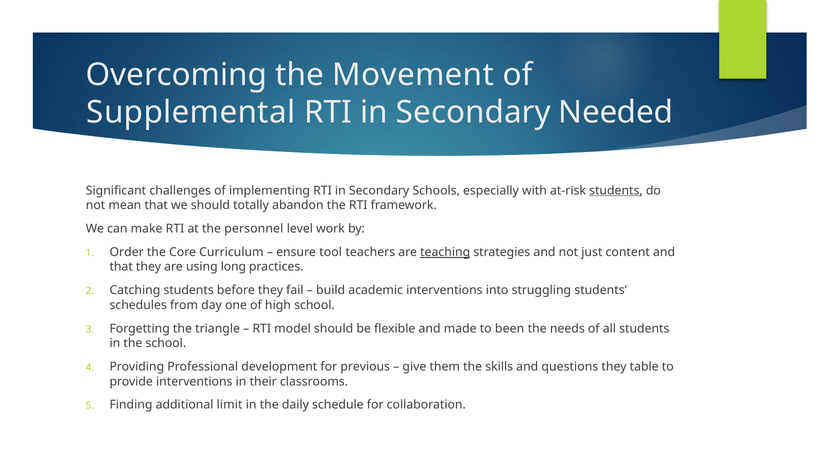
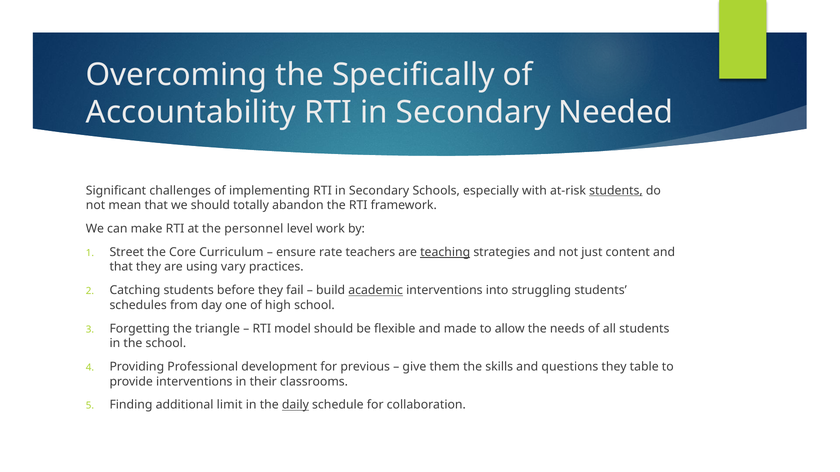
Movement: Movement -> Specifically (413, 75)
Supplemental: Supplemental -> Accountability (191, 113)
Order: Order -> Street (127, 252)
tool: tool -> rate (331, 252)
long: long -> vary (233, 267)
academic underline: none -> present (376, 291)
been: been -> allow (510, 329)
daily underline: none -> present (295, 405)
